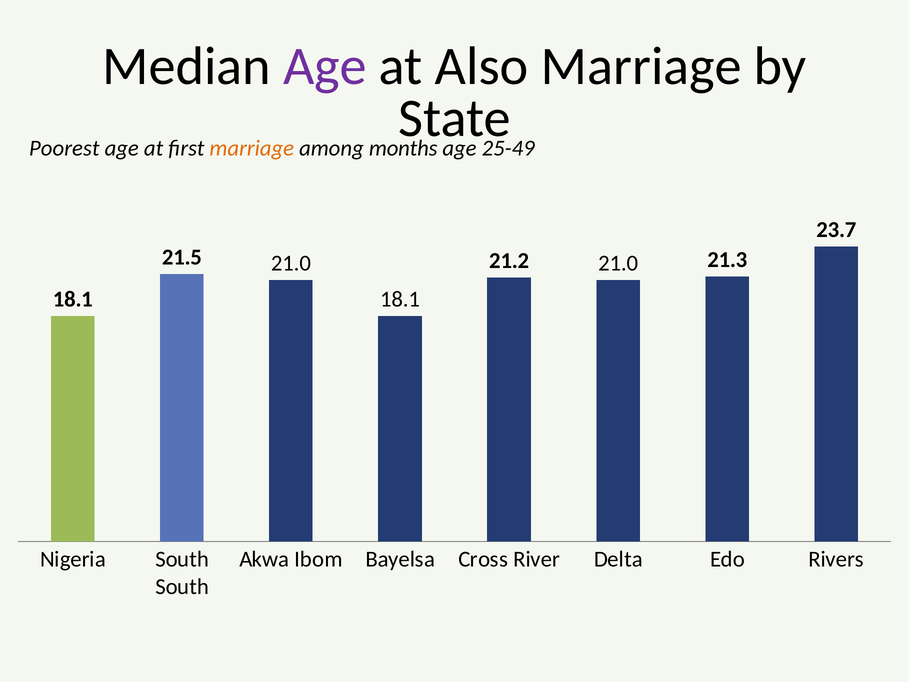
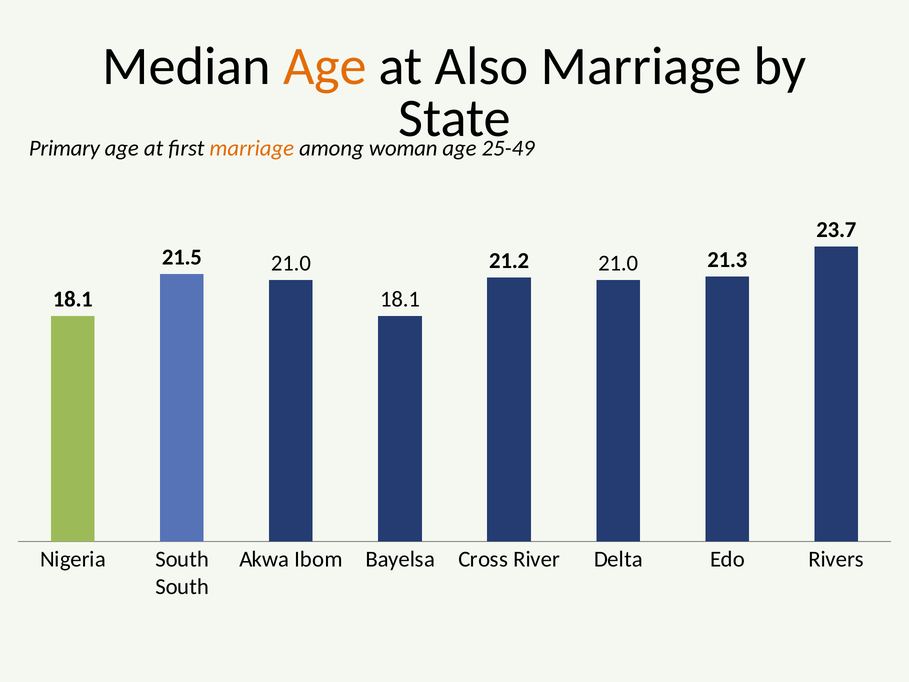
Age colour: purple -> orange (325, 66)
Poorest: Poorest -> Primary (64, 148)
months: months -> woman (403, 148)
